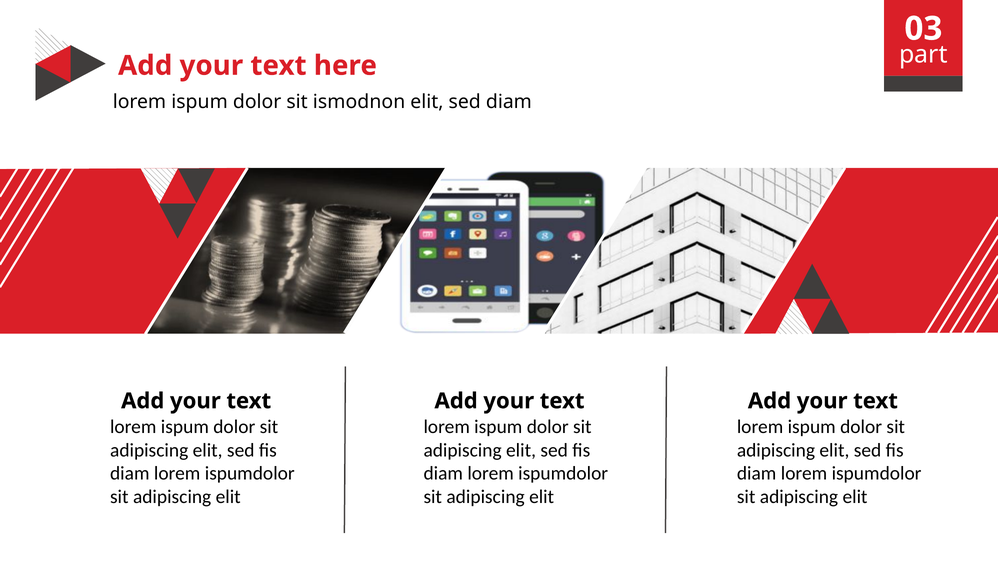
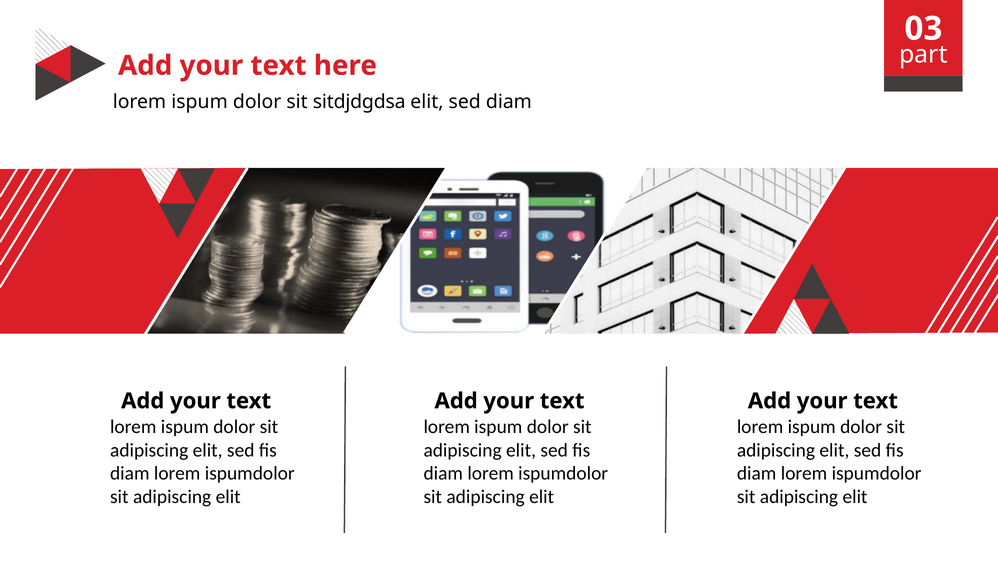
ismodnon: ismodnon -> sitdjdgdsa (359, 102)
